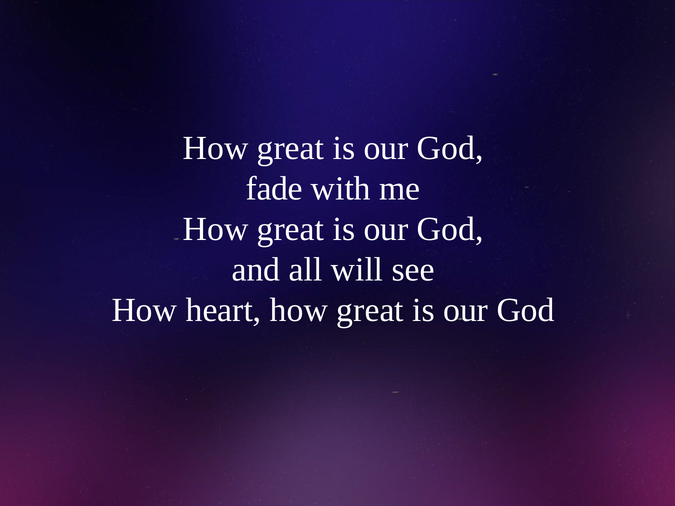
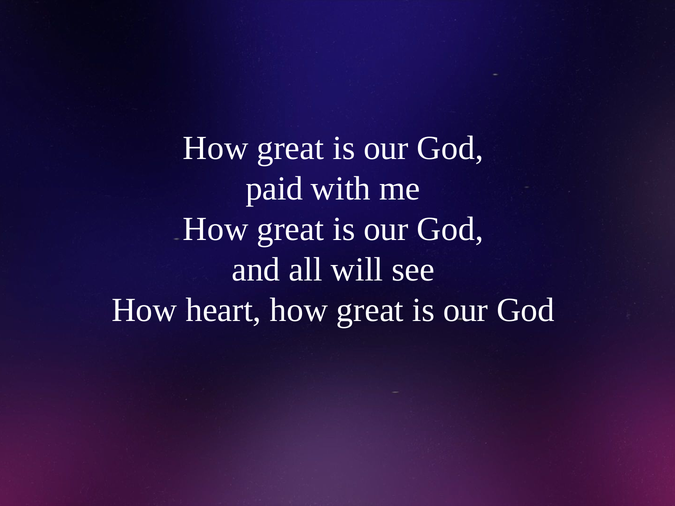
fade: fade -> paid (274, 189)
